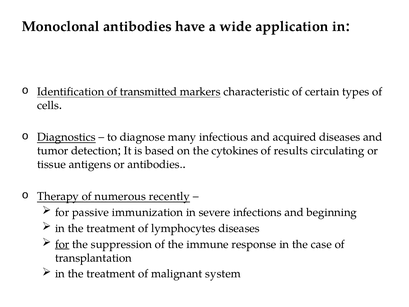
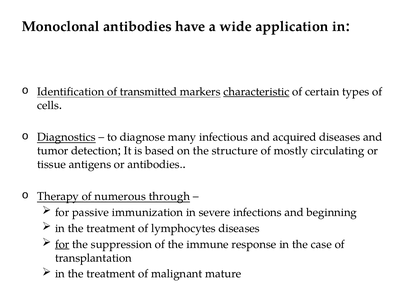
characteristic underline: none -> present (256, 92)
cytokines: cytokines -> structure (235, 151)
results: results -> mostly (291, 151)
recently: recently -> through (169, 196)
system: system -> mature (223, 274)
